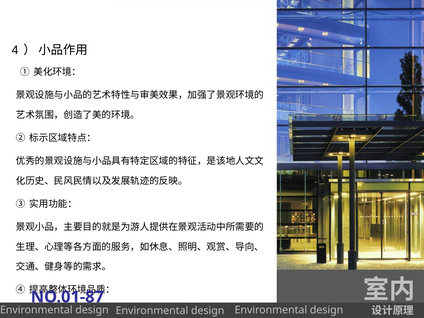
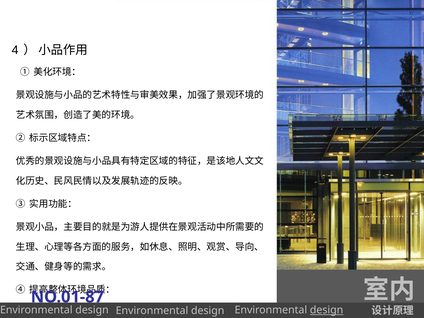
design underline: none -> present (327, 310)
